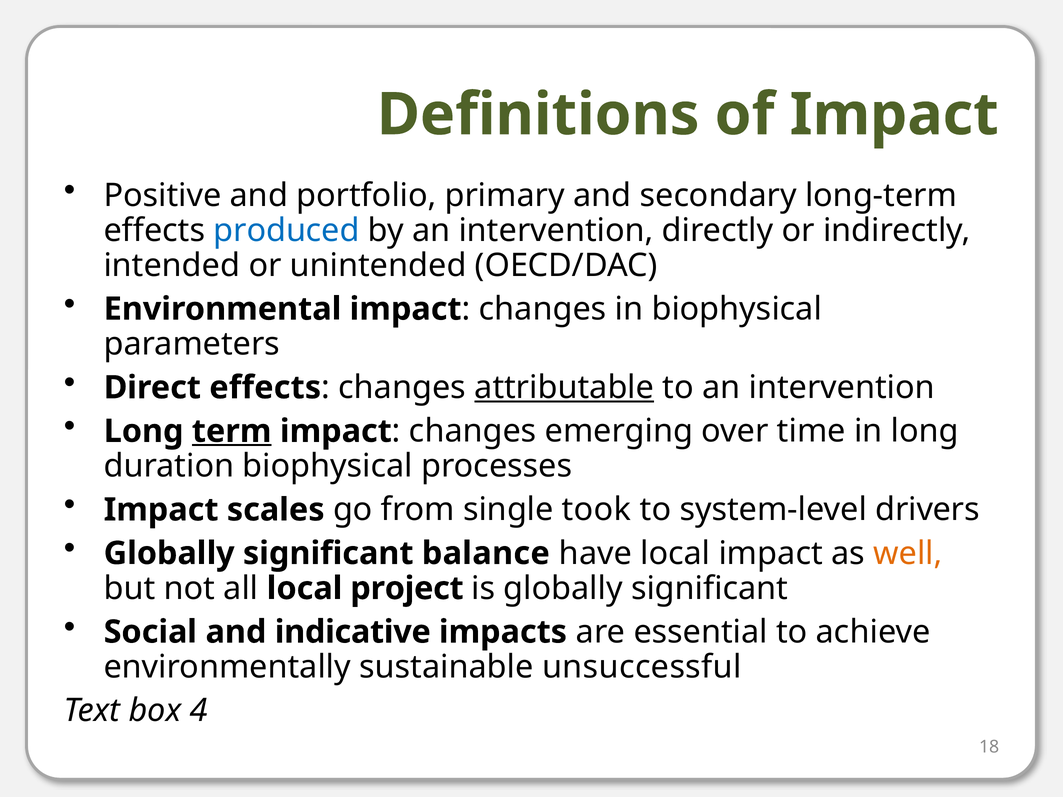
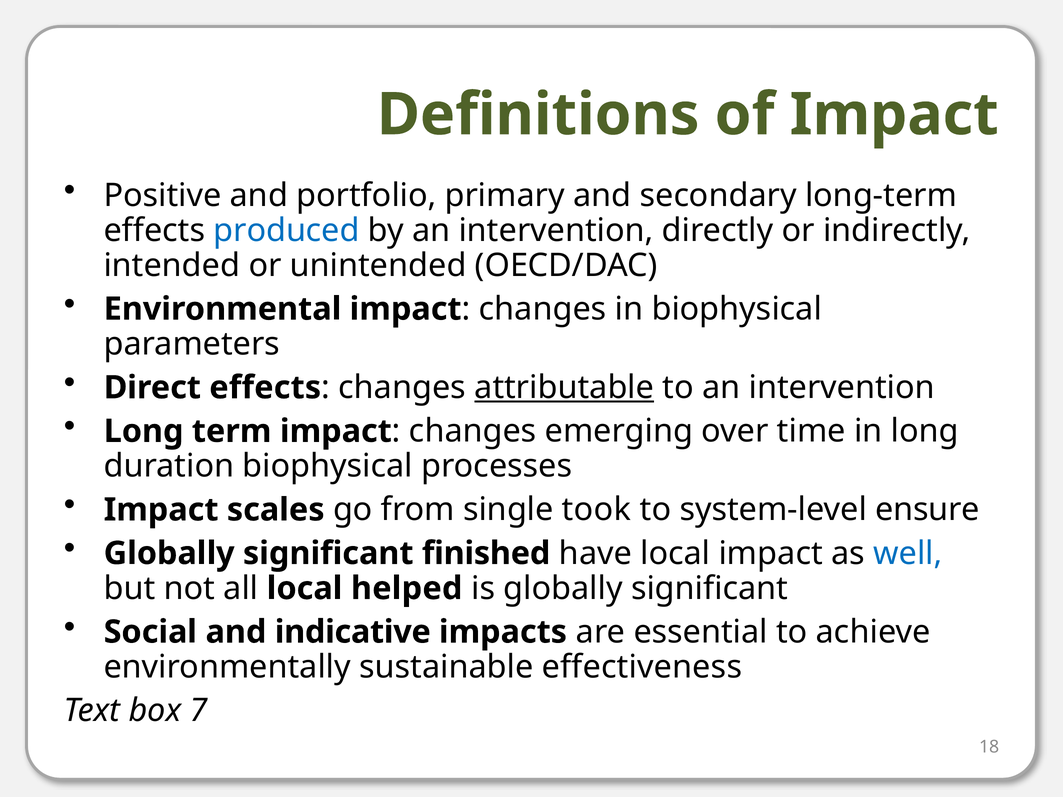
term underline: present -> none (232, 431)
drivers: drivers -> ensure (928, 510)
balance: balance -> finished (486, 554)
well colour: orange -> blue (908, 554)
project: project -> helped (407, 589)
unsuccessful: unsuccessful -> effectiveness (642, 667)
4: 4 -> 7 (199, 711)
